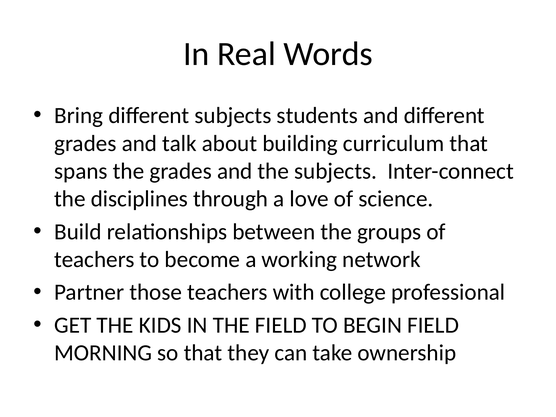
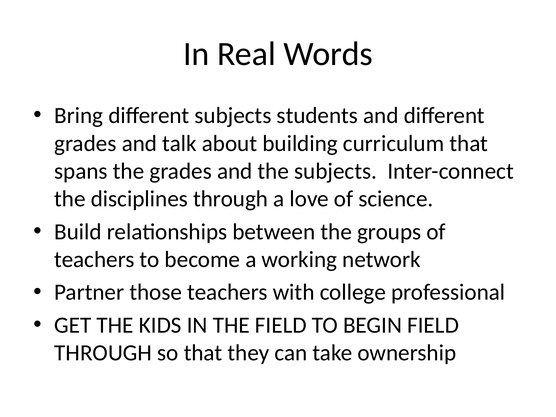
MORNING: MORNING -> THROUGH (103, 353)
